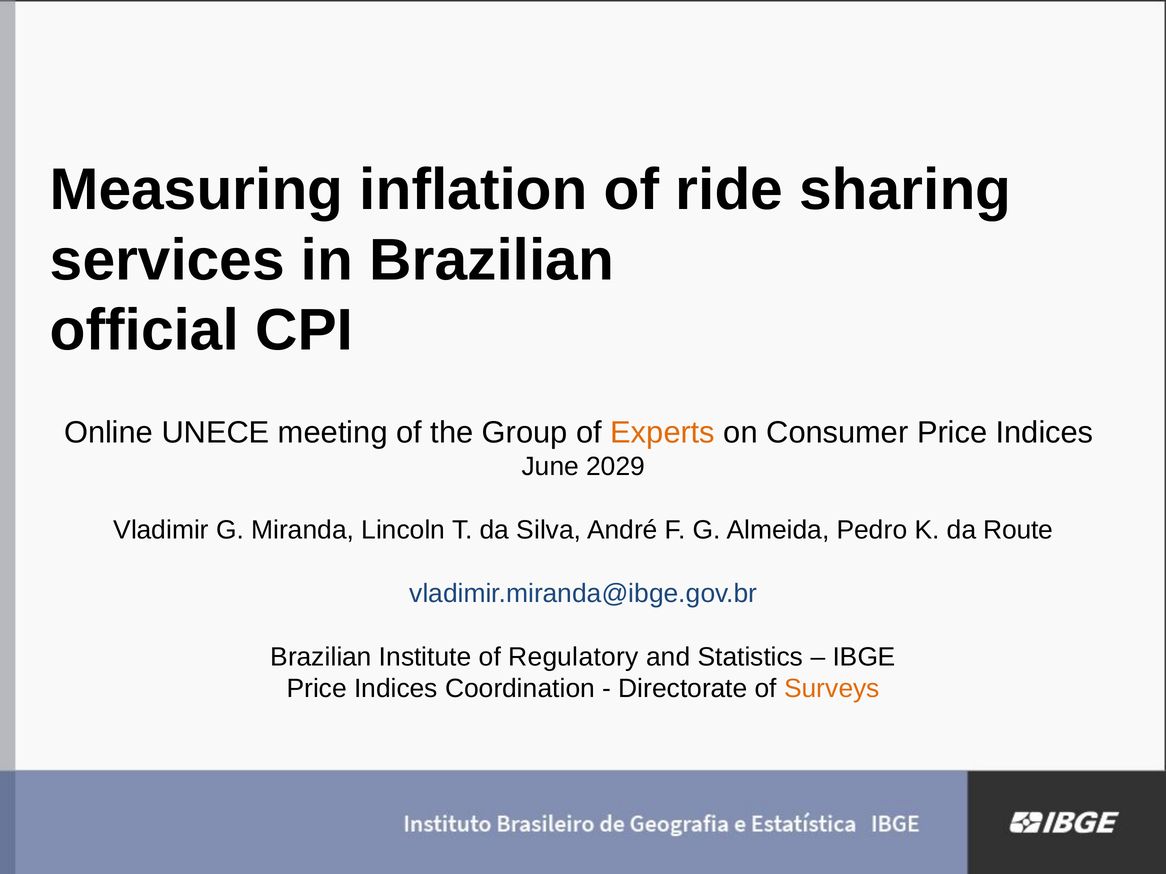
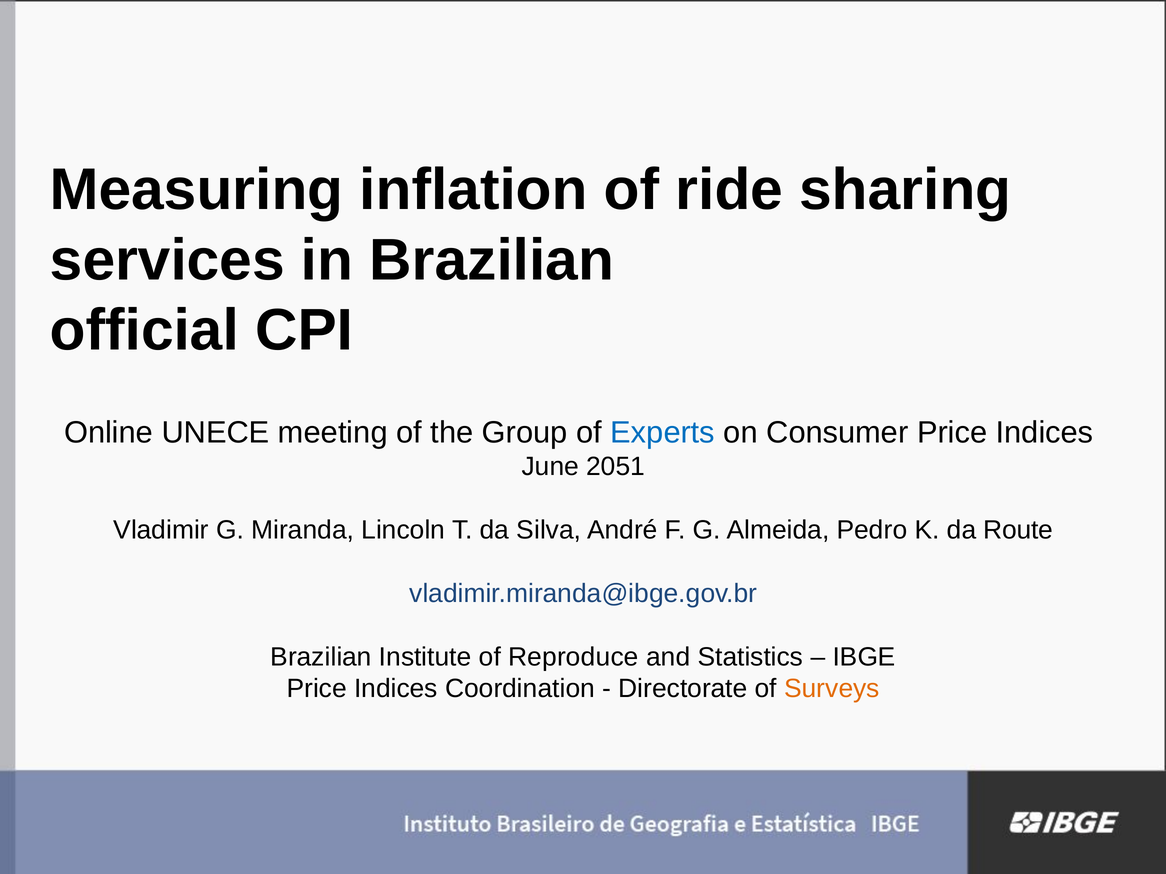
Experts colour: orange -> blue (663, 433)
2029: 2029 -> 2051 (616, 467)
Regulatory: Regulatory -> Reproduce (573, 657)
